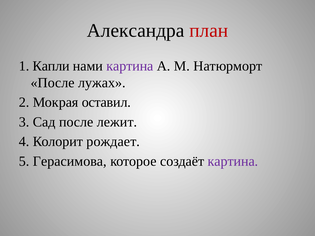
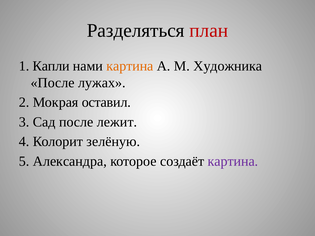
Александра: Александра -> Разделяться (136, 30)
картина colour: purple -> orange (130, 66)
Натюрморт: Натюрморт -> Художника (228, 66)
рождает: рождает -> зелёную (113, 142)
Герасимова: Герасимова -> Александра (70, 161)
